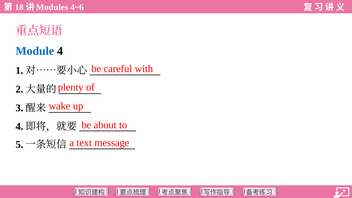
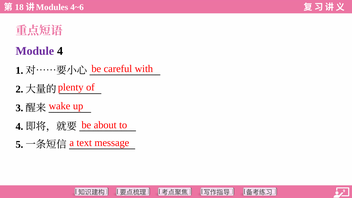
Module colour: blue -> purple (35, 51)
